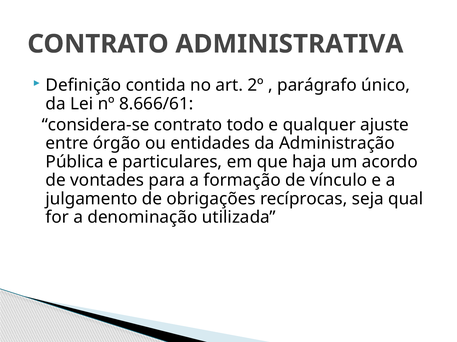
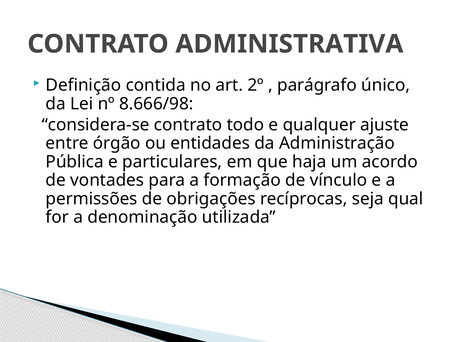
8.666/61: 8.666/61 -> 8.666/98 (156, 104)
julgamento: julgamento -> permissões (92, 199)
